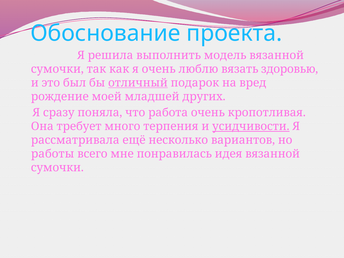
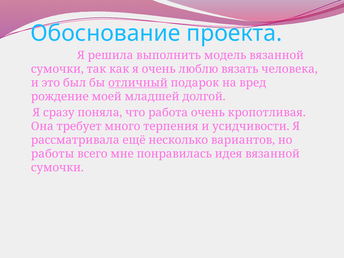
здоровью: здоровью -> человека (290, 69)
других: других -> долгой (204, 97)
усидчивости underline: present -> none (251, 126)
